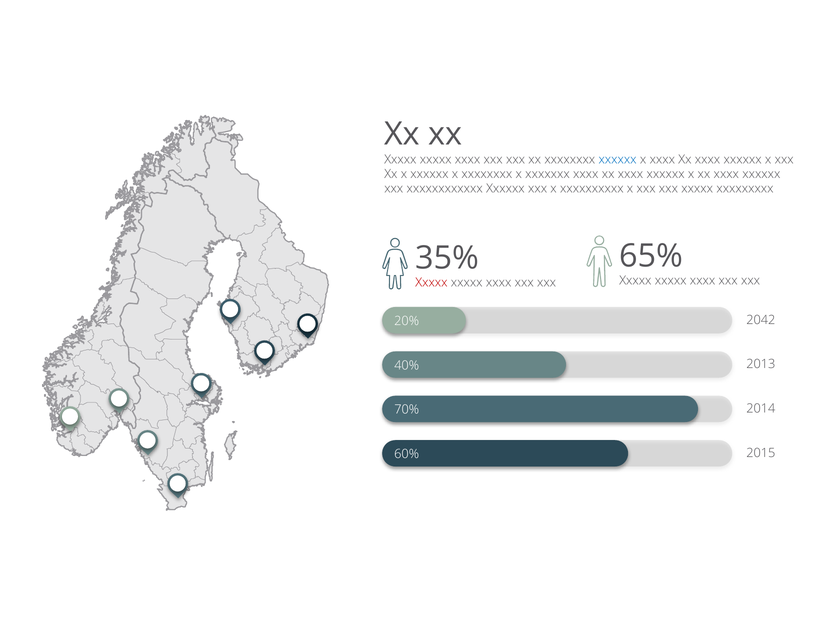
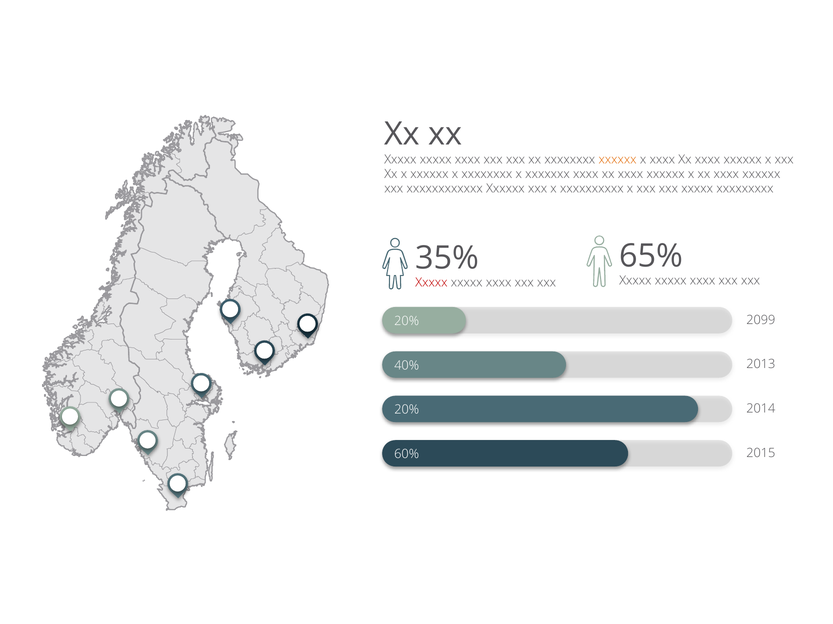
xxxxxx colour: blue -> orange (618, 160)
2042: 2042 -> 2099 (761, 320)
70%: 70% -> 20% (407, 410)
